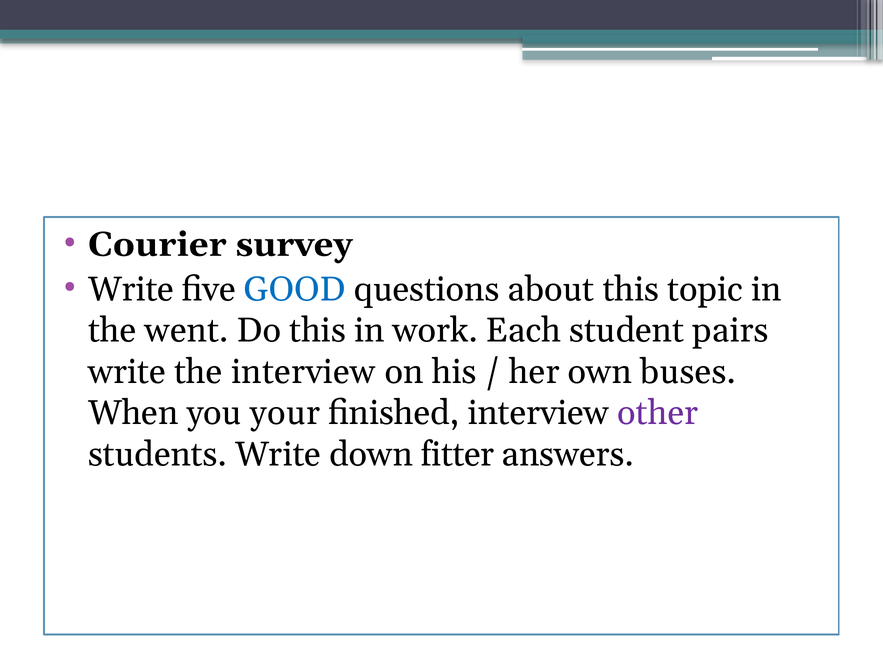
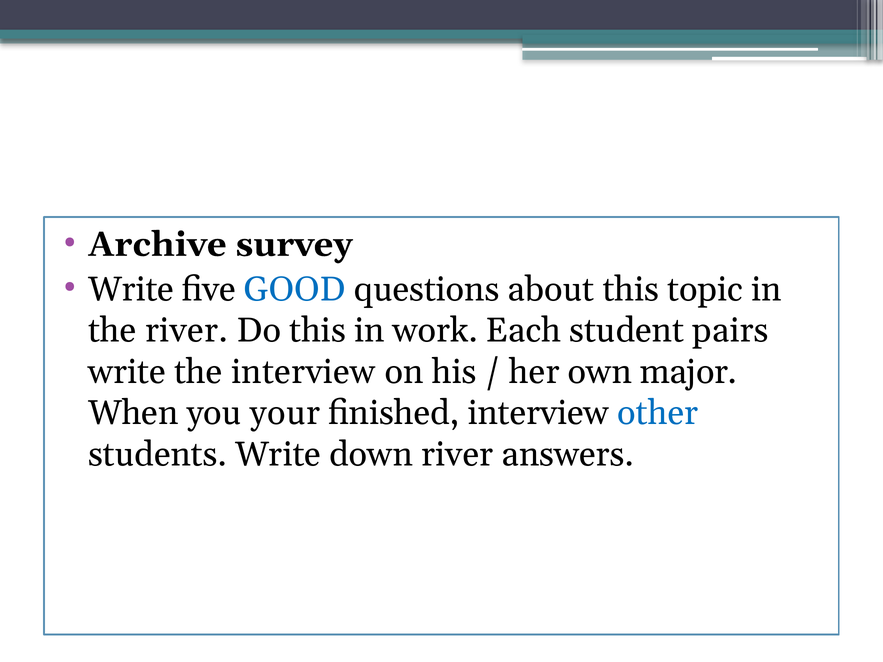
Courier: Courier -> Archive (157, 245)
the went: went -> river (186, 331)
buses: buses -> major (688, 372)
other colour: purple -> blue (658, 413)
down fitter: fitter -> river (457, 454)
